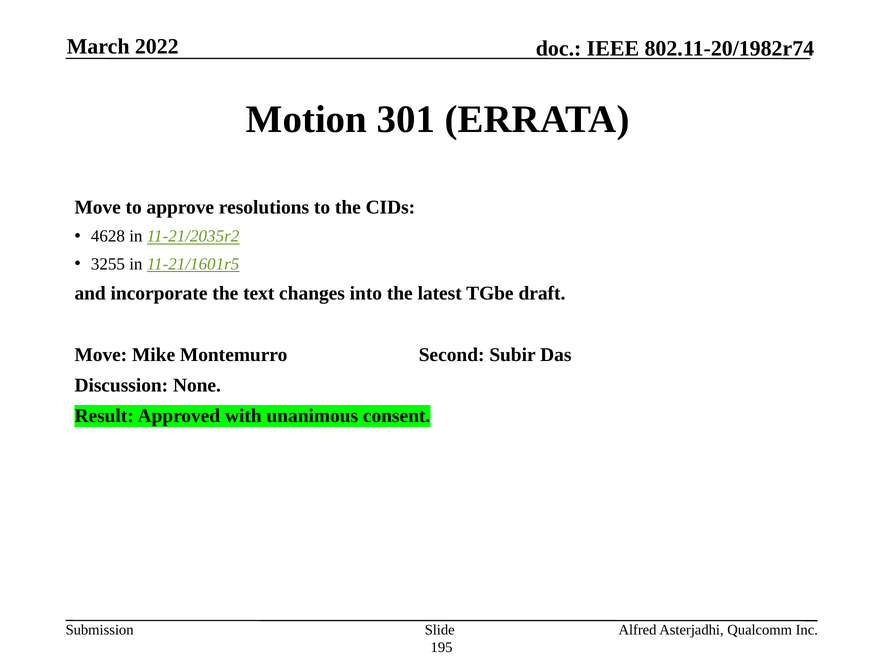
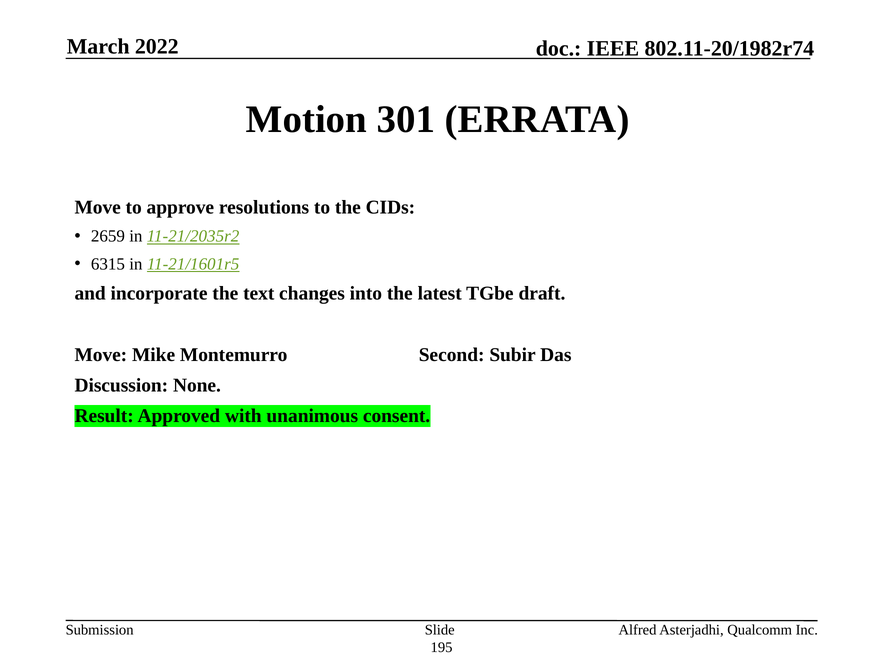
4628: 4628 -> 2659 (108, 236)
3255: 3255 -> 6315 (108, 264)
